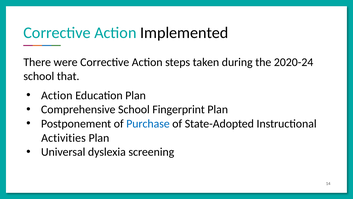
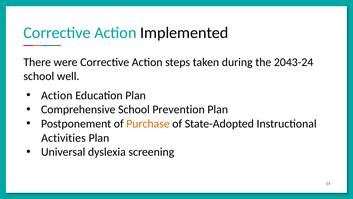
2020-24: 2020-24 -> 2043-24 (294, 62)
that: that -> well (68, 76)
Fingerprint: Fingerprint -> Prevention (179, 109)
Purchase colour: blue -> orange (148, 123)
